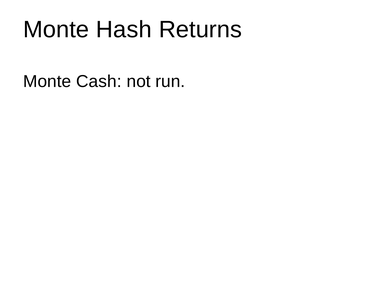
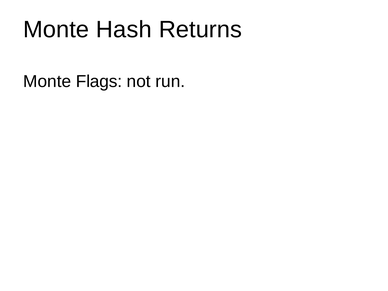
Cash: Cash -> Flags (99, 81)
